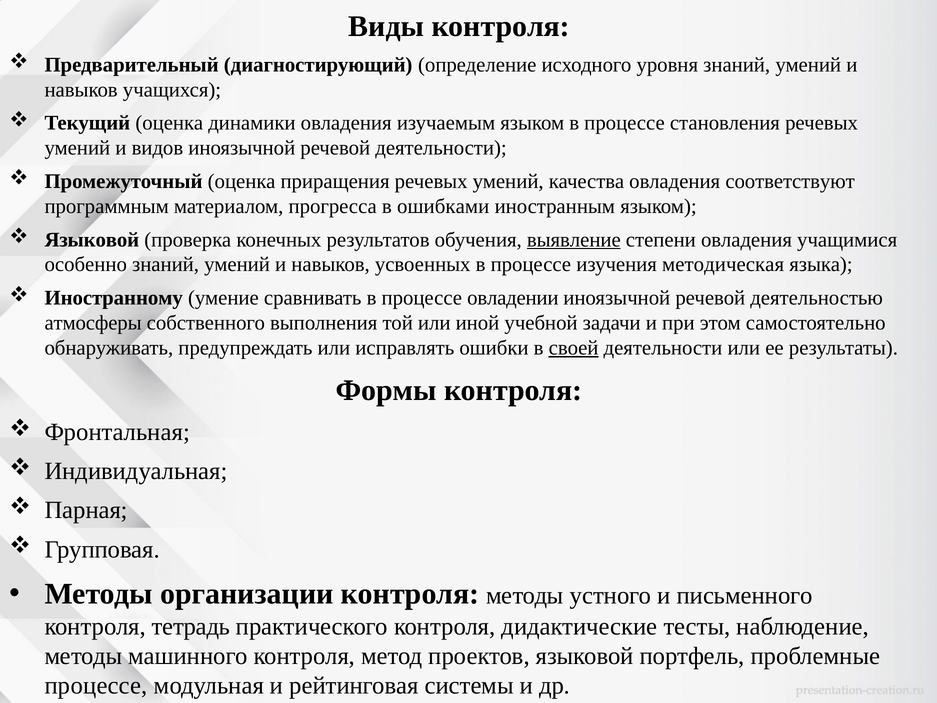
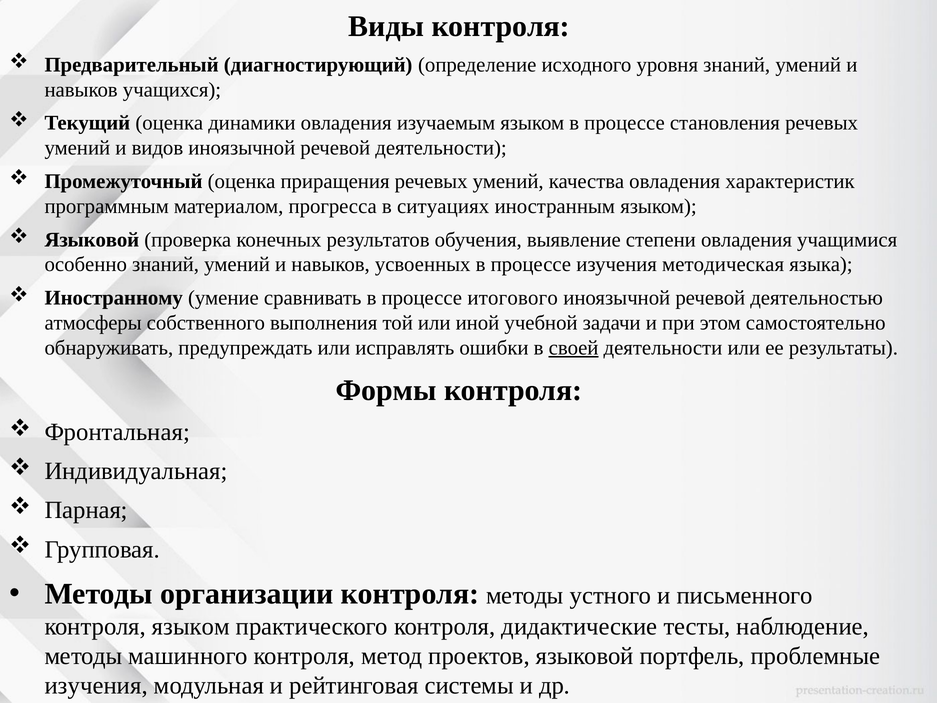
соответствуют: соответствуют -> характеристик (790, 181)
ошибками: ошибками -> ситуациях (443, 206)
выявление underline: present -> none (574, 240)
овладении: овладении -> итогового (513, 298)
контроля тетрадь: тетрадь -> языком (191, 626)
процессе: процессе -> изучения (96, 685)
